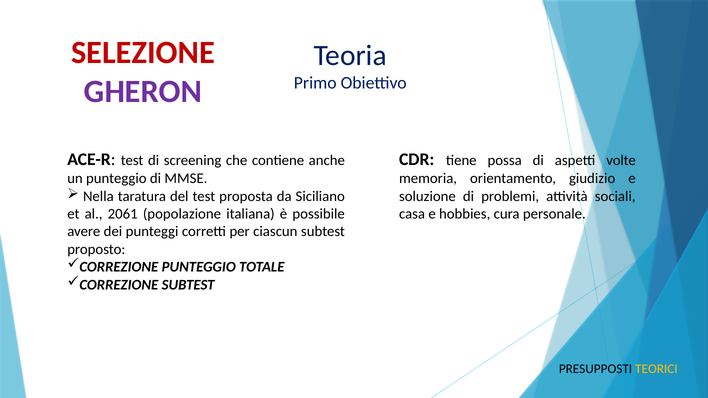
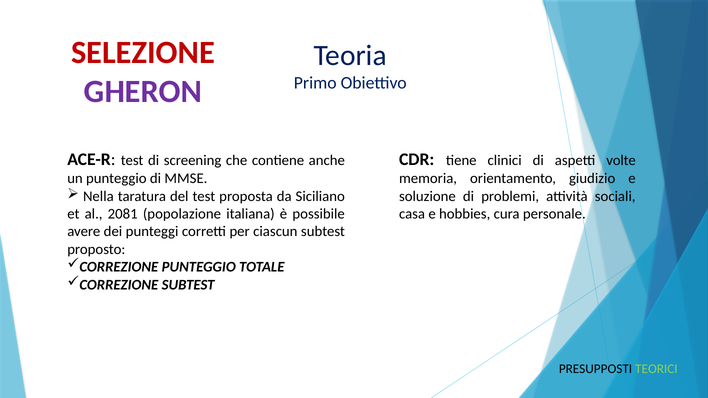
possa: possa -> clinici (505, 160)
2061: 2061 -> 2081 (123, 214)
TEORICI colour: yellow -> light green (656, 369)
